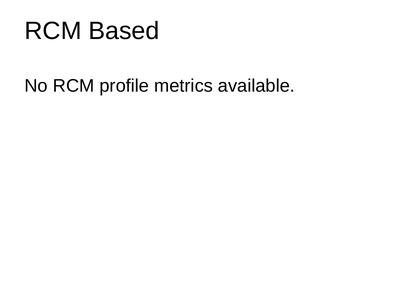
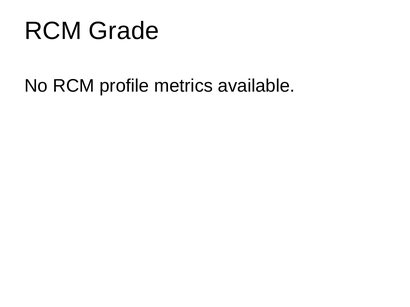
Based: Based -> Grade (124, 31)
